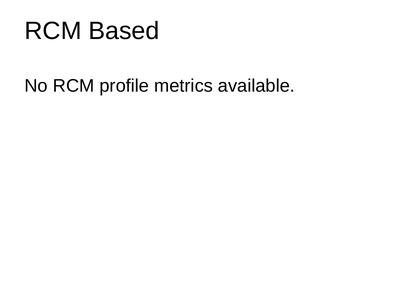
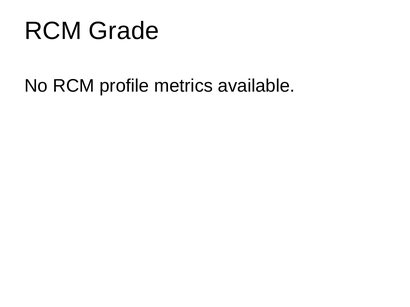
Based: Based -> Grade (124, 31)
